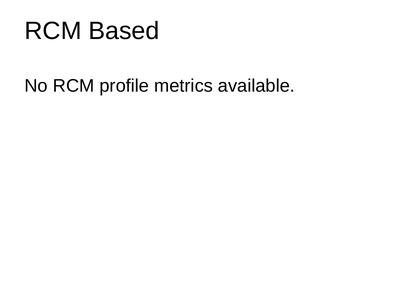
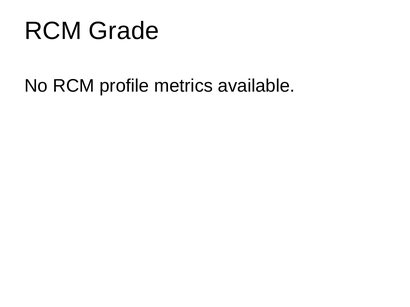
Based: Based -> Grade (124, 31)
